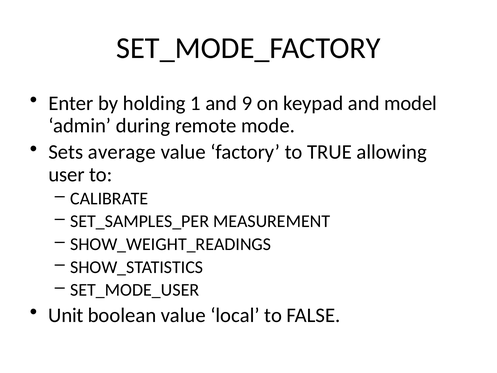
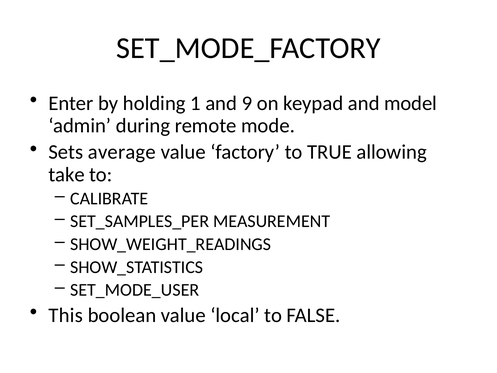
user: user -> take (67, 174)
Unit: Unit -> This (66, 315)
